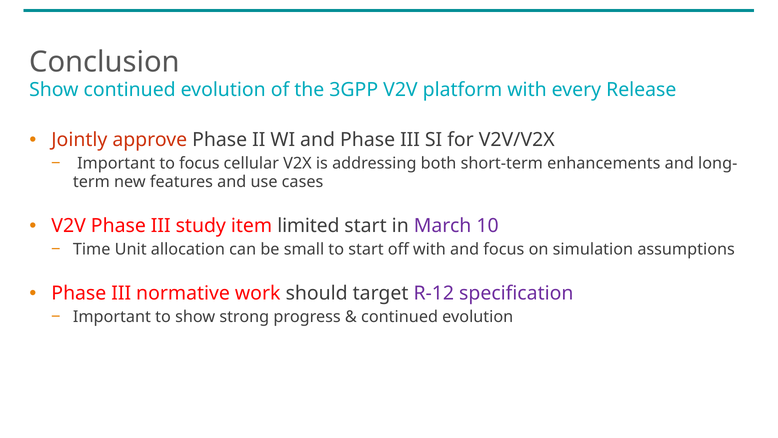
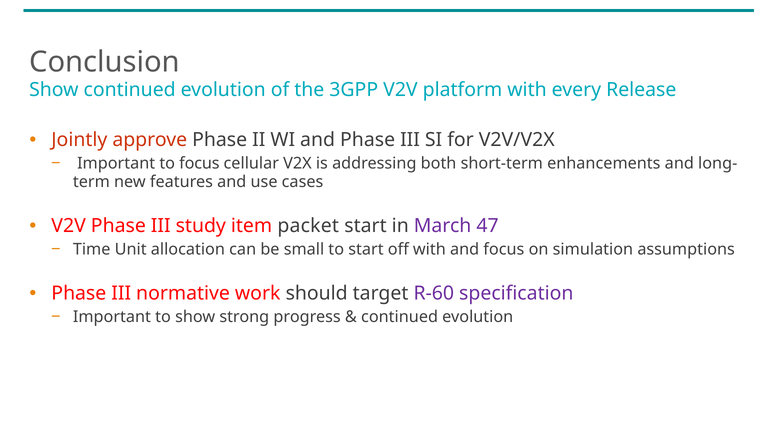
limited: limited -> packet (308, 226)
10: 10 -> 47 (488, 226)
R-12: R-12 -> R-60 (434, 293)
